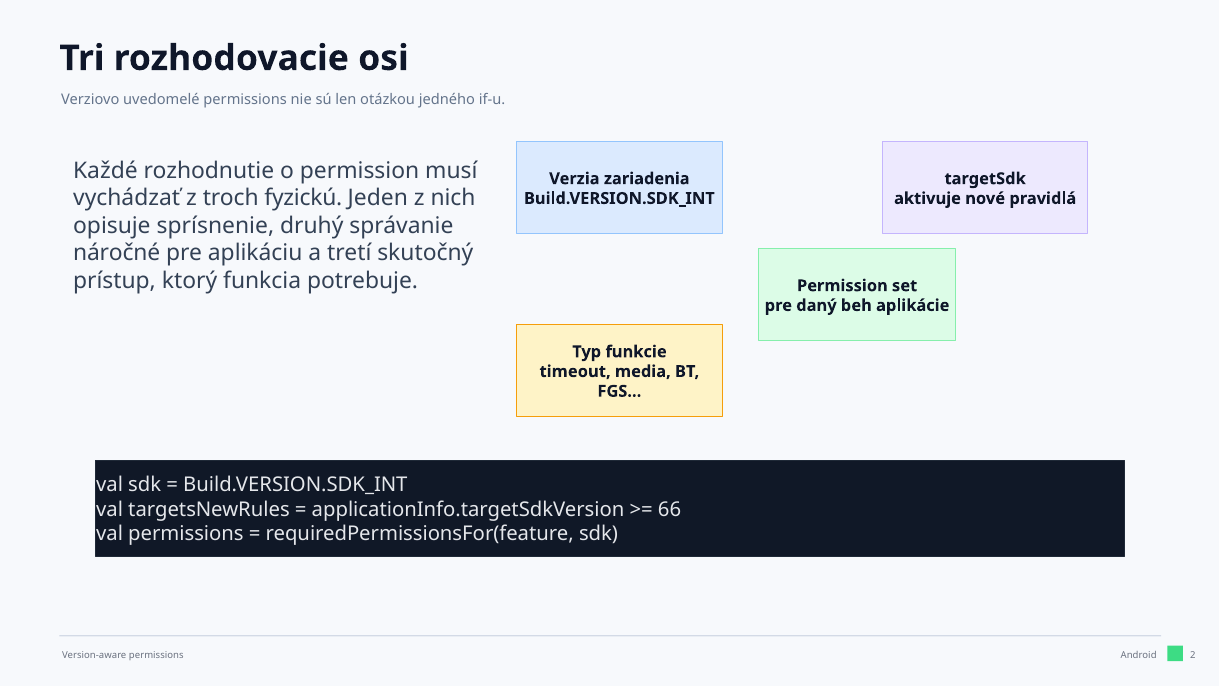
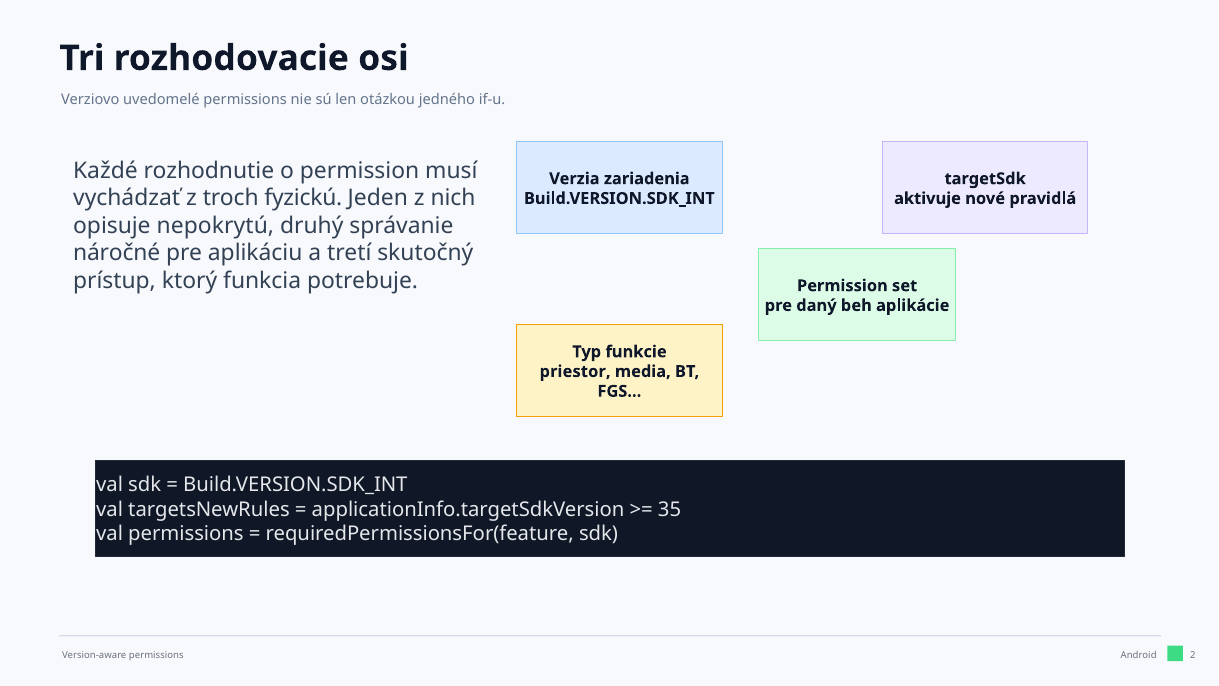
sprísnenie: sprísnenie -> nepokrytú (215, 226)
timeout: timeout -> priestor (575, 371)
66: 66 -> 35 (670, 509)
